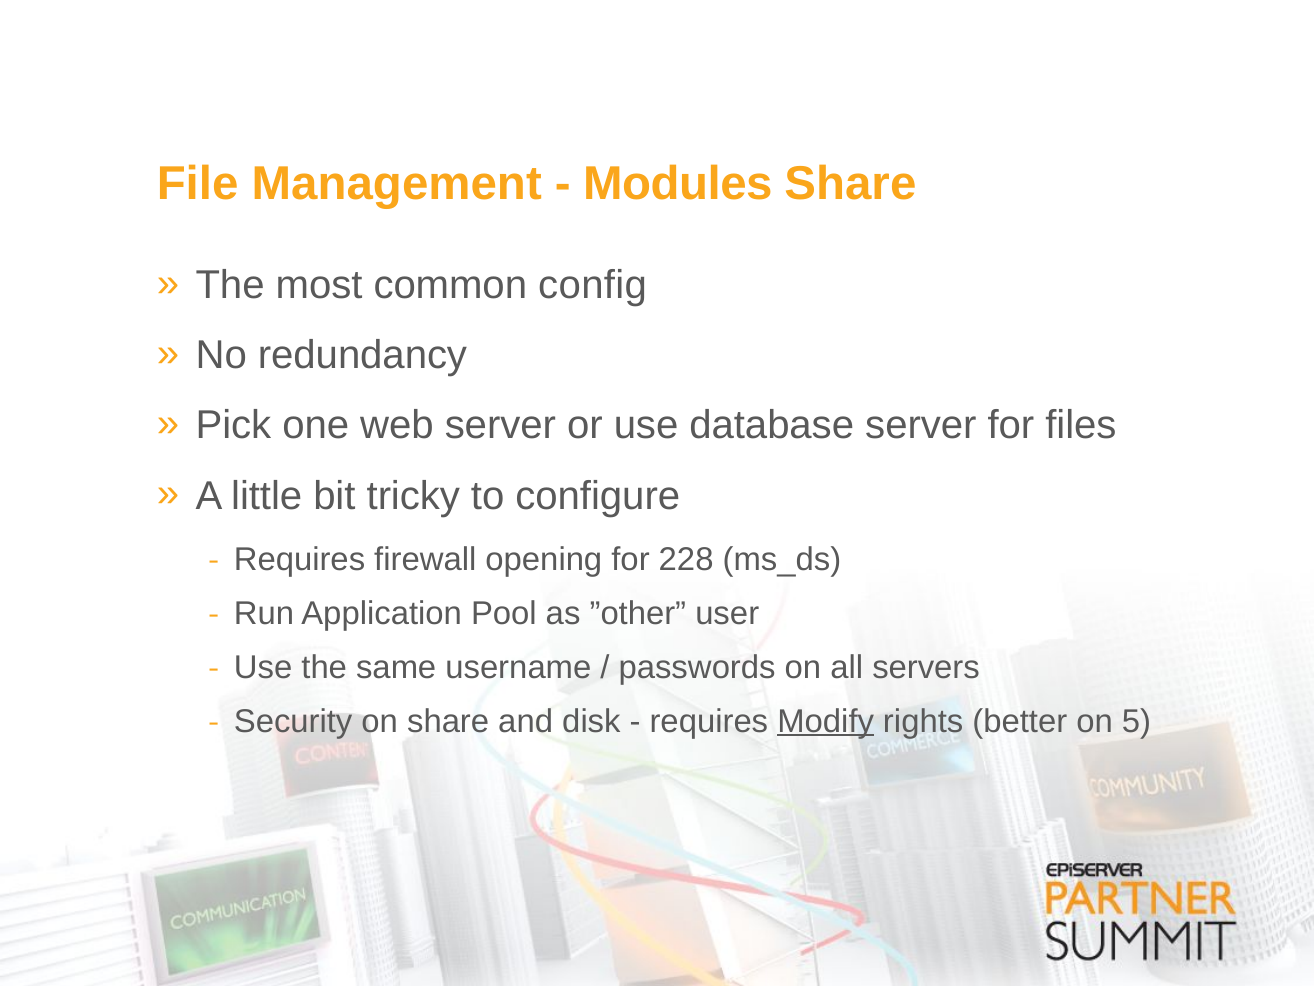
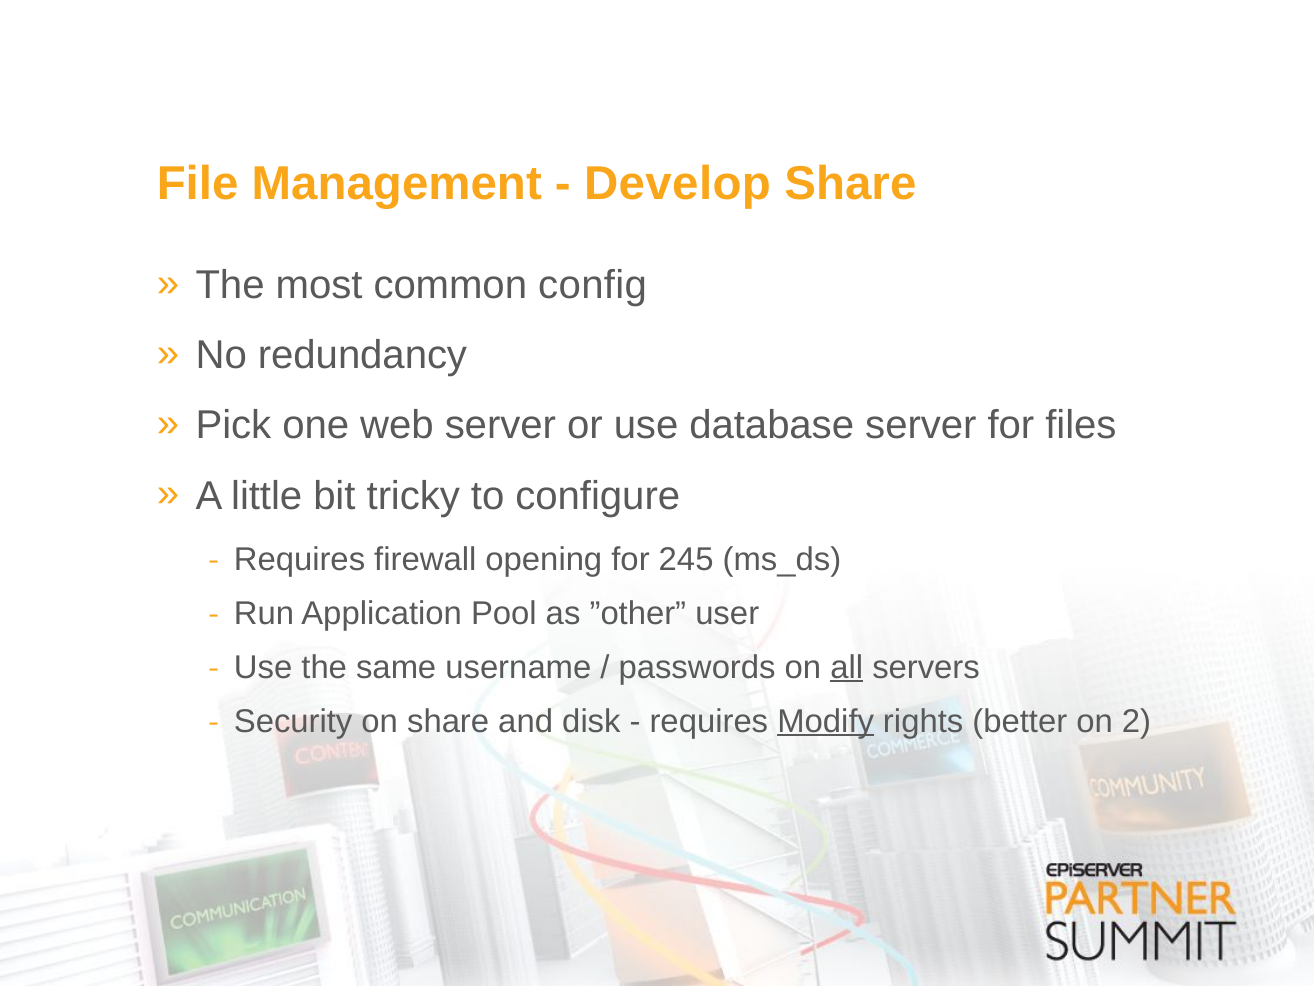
Modules: Modules -> Develop (677, 184)
228: 228 -> 245 (686, 559)
all underline: none -> present (847, 667)
5: 5 -> 2 (1137, 721)
